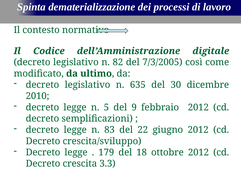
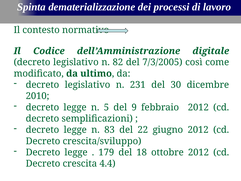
635: 635 -> 231 (138, 85)
3.3: 3.3 -> 4.4 (107, 163)
